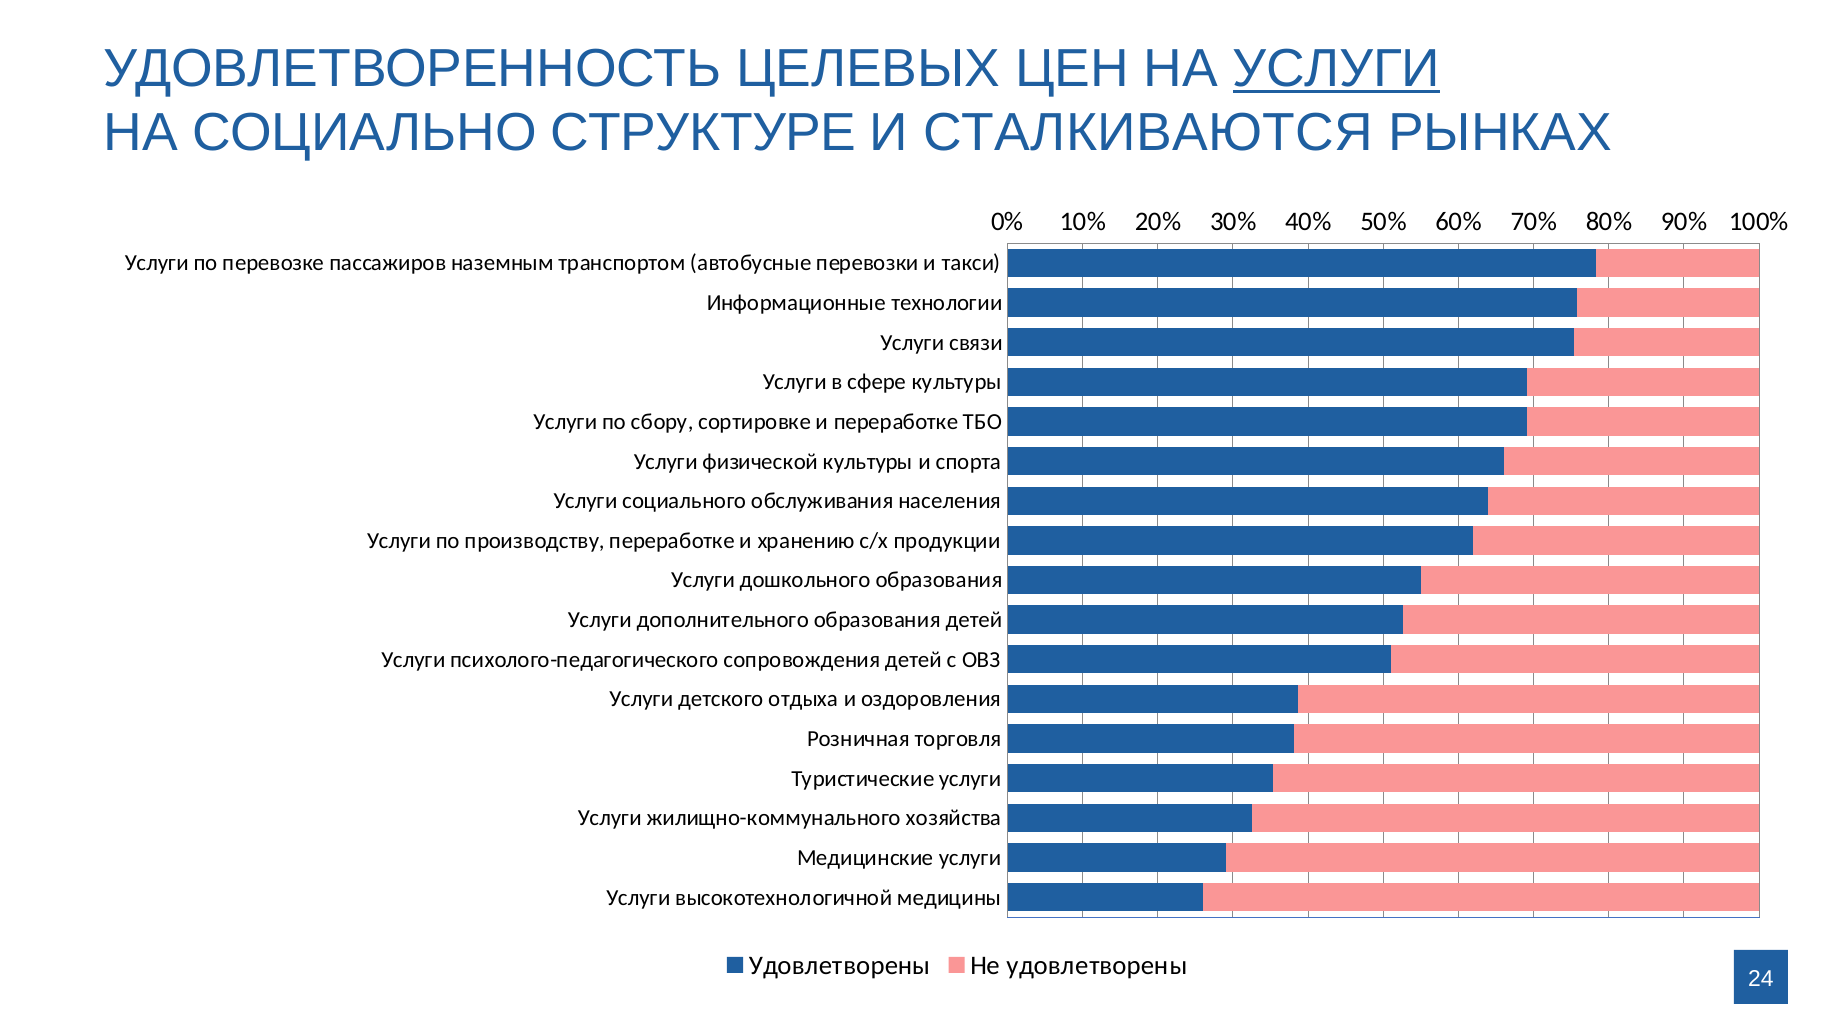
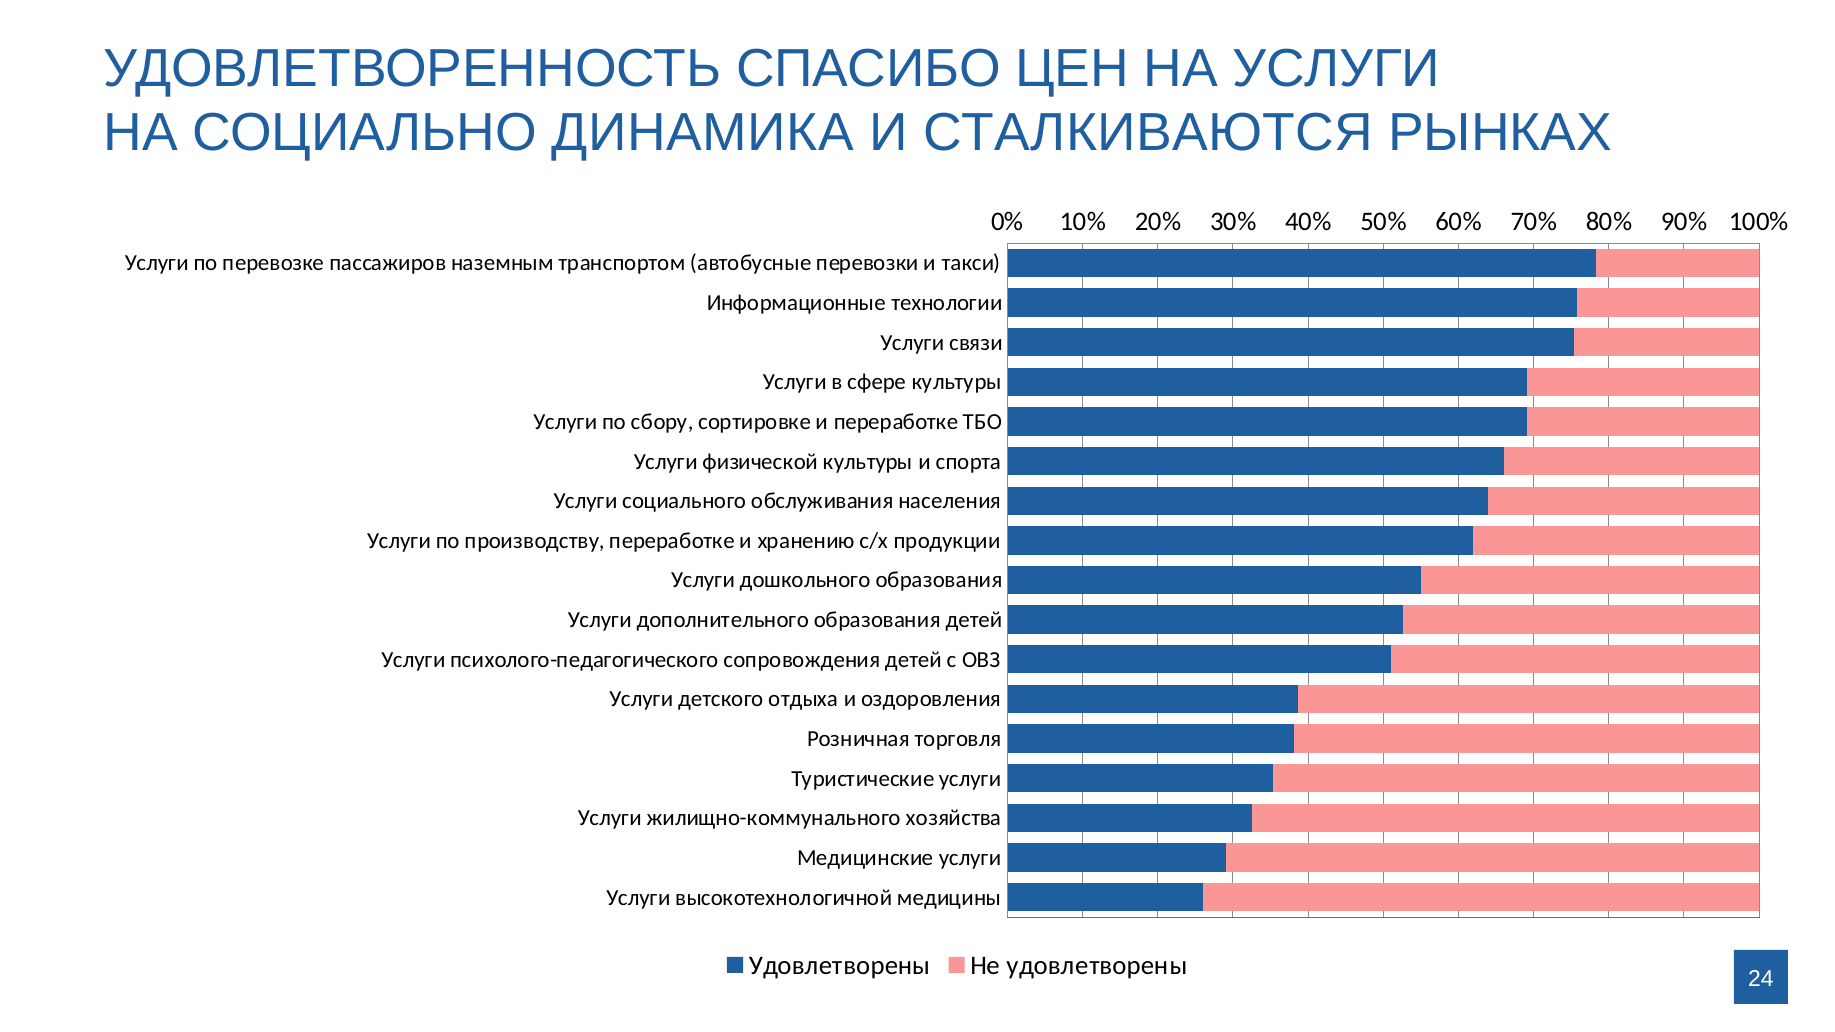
ЦЕЛЕВЫХ: ЦЕЛЕВЫХ -> СПАСИБО (868, 68)
УСЛУГИ underline: present -> none (1336, 68)
СТРУКТУРЕ: СТРУКТУРЕ -> ДИНАМИКА (703, 133)
